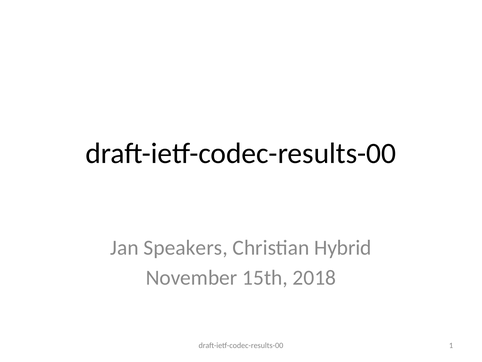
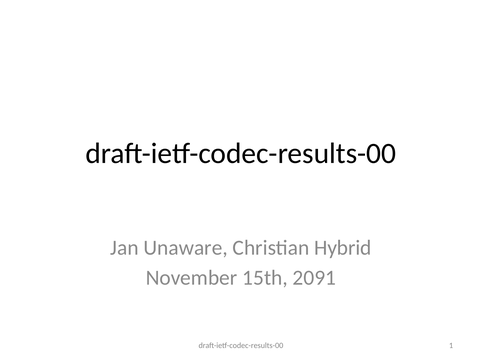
Speakers: Speakers -> Unaware (186, 247)
2018: 2018 -> 2091 (314, 277)
